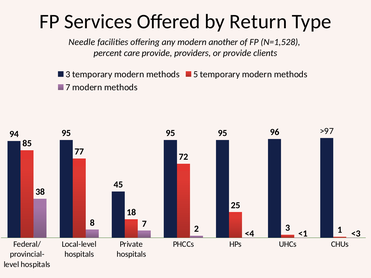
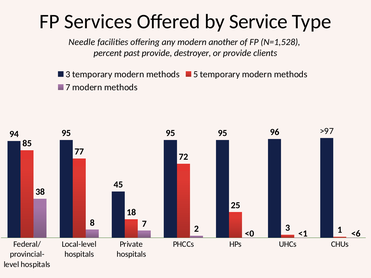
Return: Return -> Service (258, 22)
care: care -> past (132, 53)
providers: providers -> destroyer (193, 53)
<4: <4 -> <0 (249, 234)
<3: <3 -> <6 (356, 234)
